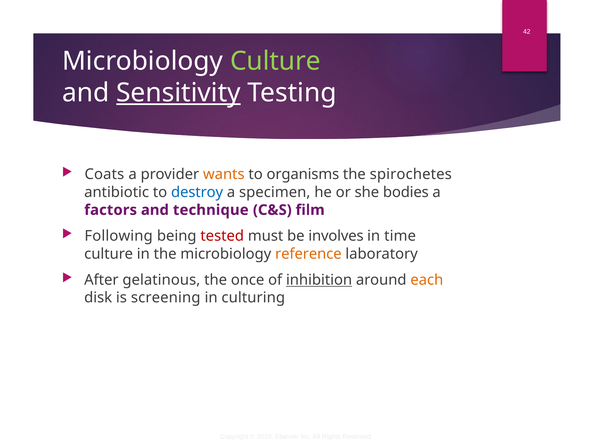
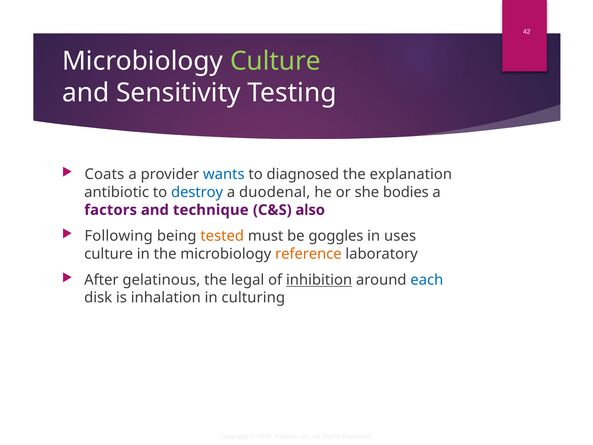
Sensitivity underline: present -> none (178, 93)
wants colour: orange -> blue (224, 174)
organisms: organisms -> diagnosed (303, 174)
spirochetes: spirochetes -> explanation (411, 174)
specimen: specimen -> duodenal (275, 192)
film: film -> also (310, 210)
tested colour: red -> orange (222, 236)
involves: involves -> goggles (336, 236)
time: time -> uses (400, 236)
once: once -> legal (248, 280)
each colour: orange -> blue (427, 280)
screening: screening -> inhalation (166, 298)
